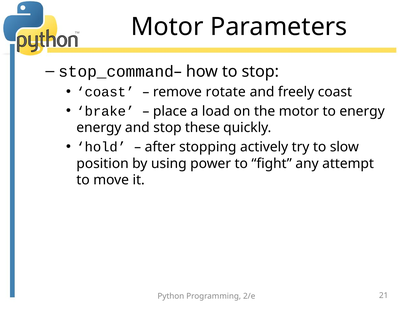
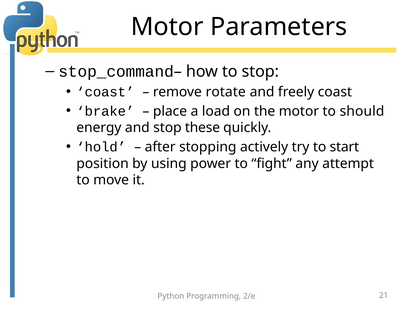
to energy: energy -> should (362, 111)
slow: slow -> start (344, 147)
